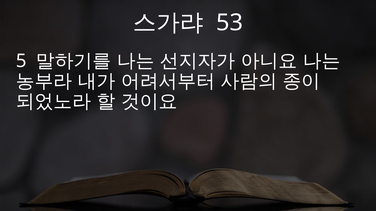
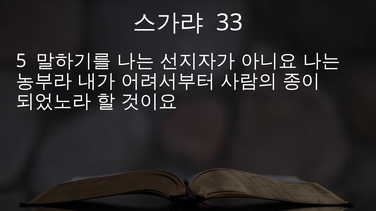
53: 53 -> 33 (230, 23)
